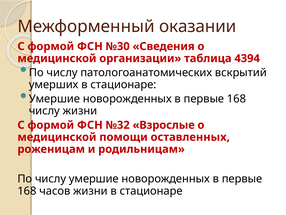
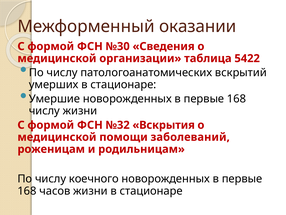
4394: 4394 -> 5422 (247, 58)
Взрослые: Взрослые -> Вскрытия (164, 125)
оставленных: оставленных -> заболеваний (190, 137)
числу умершие: умершие -> коечного (94, 178)
